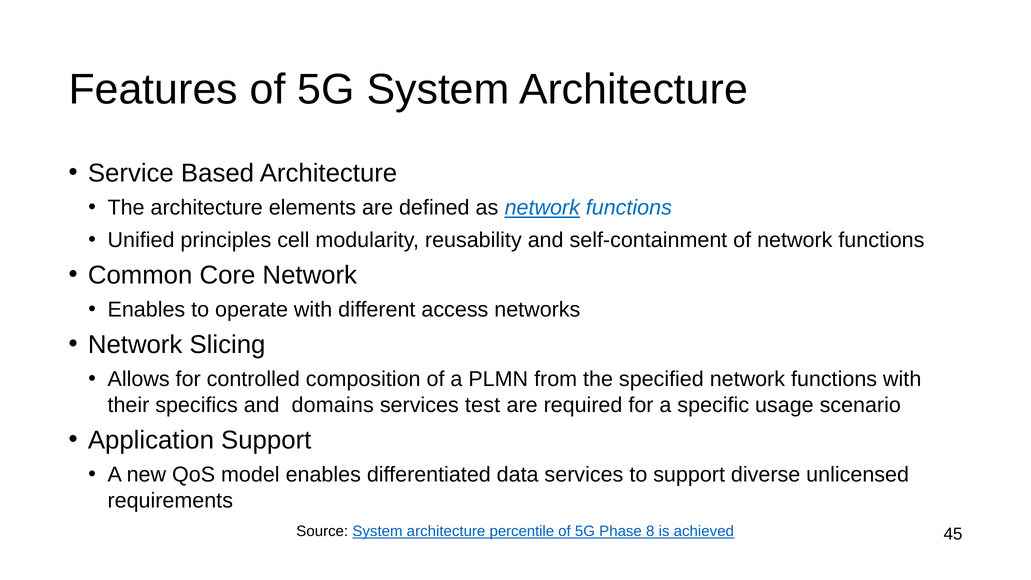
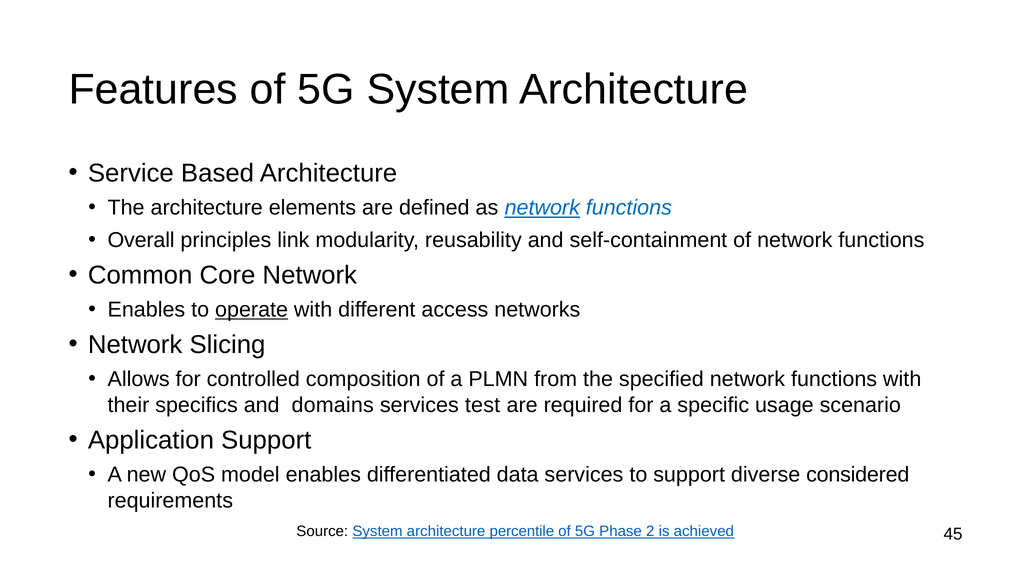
Unified: Unified -> Overall (141, 240)
cell: cell -> link (293, 240)
operate underline: none -> present (252, 310)
unlicensed: unlicensed -> considered (858, 475)
8: 8 -> 2 (650, 531)
